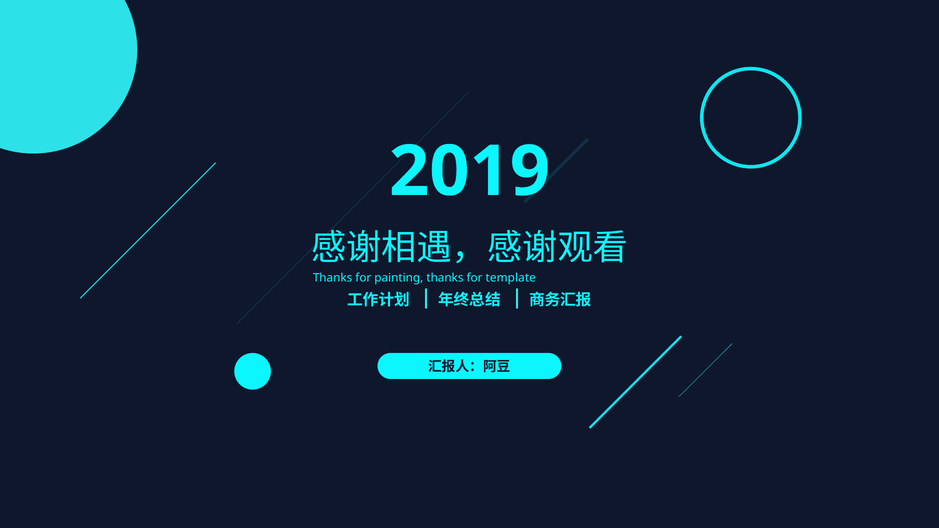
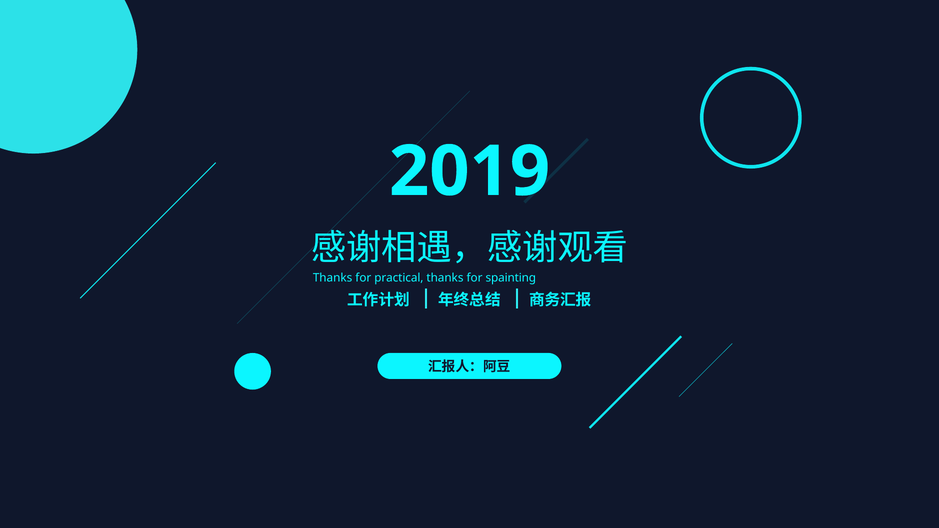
painting: painting -> practical (399, 278)
template: template -> spainting (511, 278)
